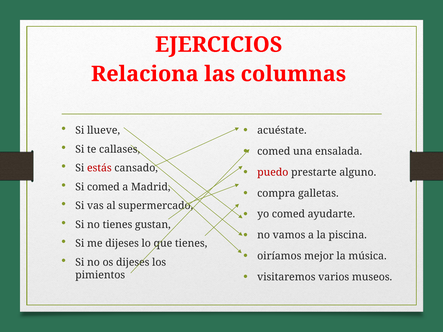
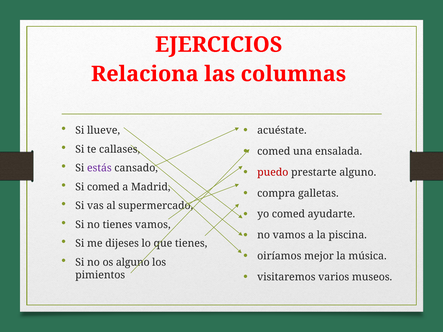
estás colour: red -> purple (99, 168)
tienes gustan: gustan -> vamos (153, 225)
os dijeses: dijeses -> alguno (133, 262)
